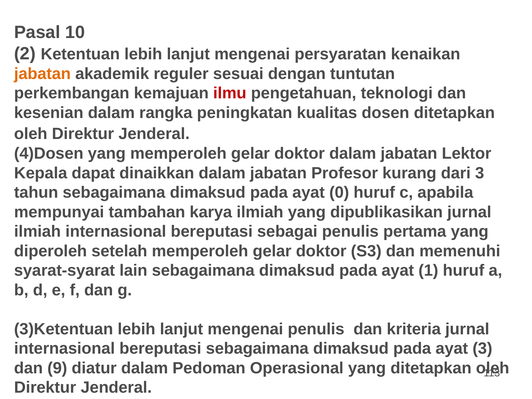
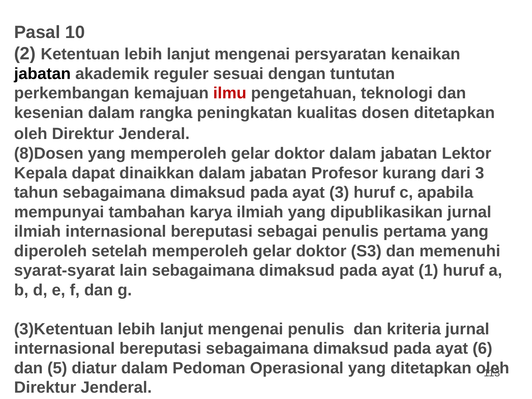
jabatan colour: orange -> black (42, 74)
4)Dosen: 4)Dosen -> 8)Dosen (49, 154)
ayat 0: 0 -> 3 (339, 193)
ayat 3: 3 -> 6 (482, 349)
9: 9 -> 5 (57, 368)
